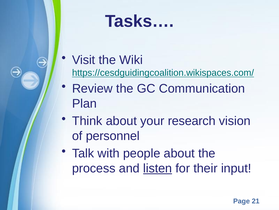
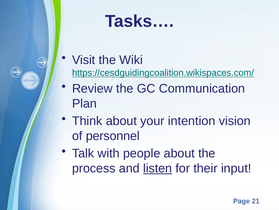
research: research -> intention (192, 121)
